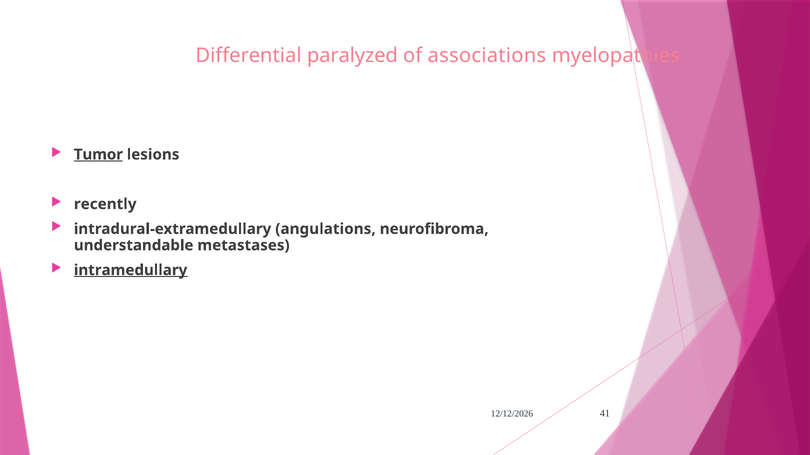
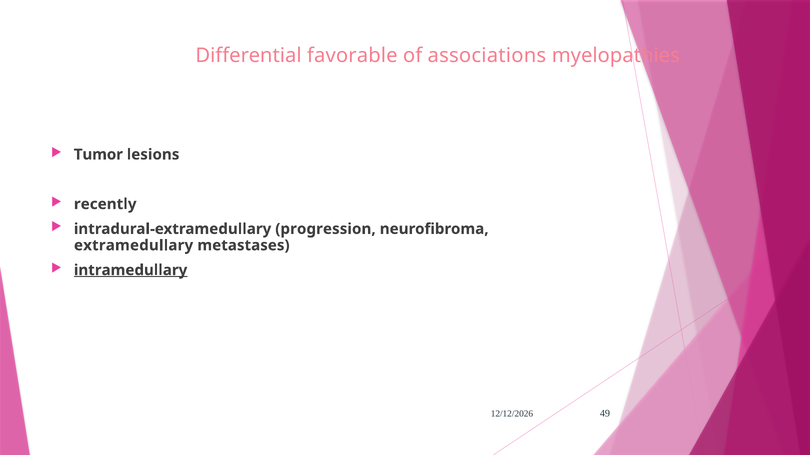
paralyzed: paralyzed -> favorable (352, 56)
Tumor underline: present -> none (98, 155)
angulations: angulations -> progression (325, 229)
understandable: understandable -> extramedullary (134, 246)
41: 41 -> 49 (605, 414)
